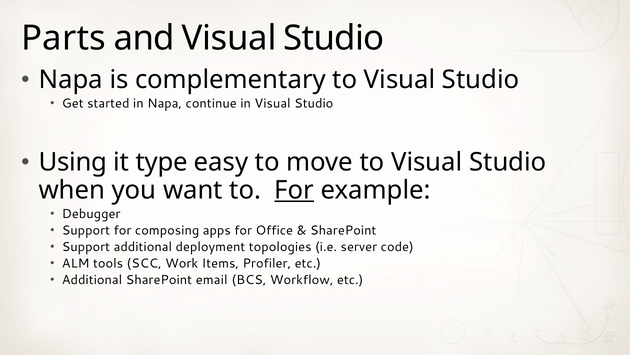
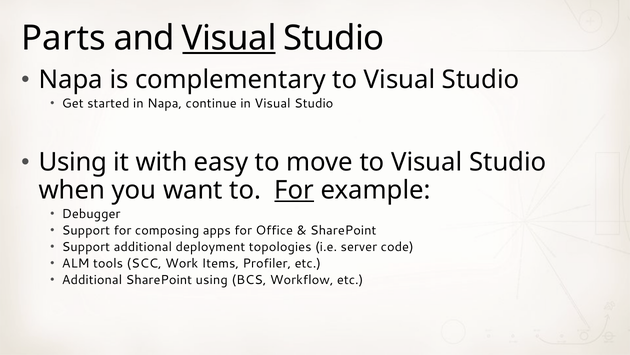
Visual underline: none -> present (229, 38)
type: type -> with (162, 162)
SharePoint email: email -> using (212, 279)
